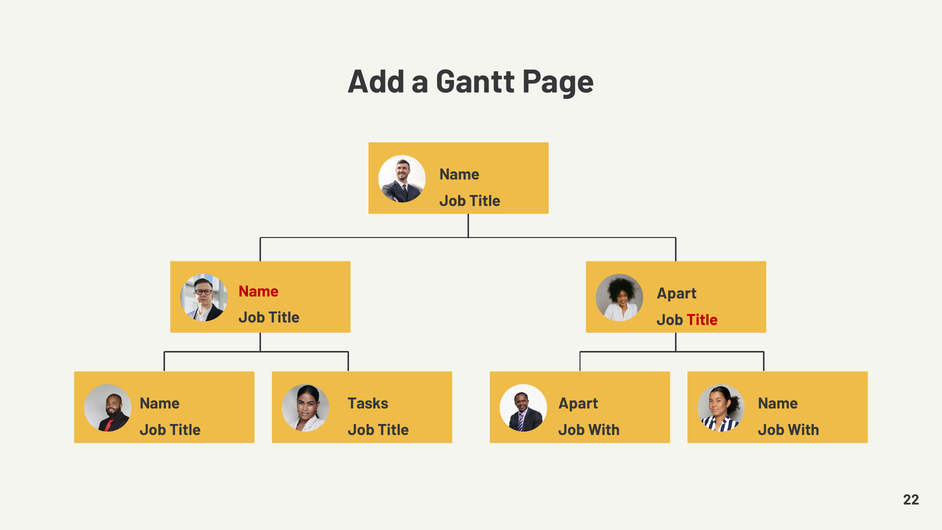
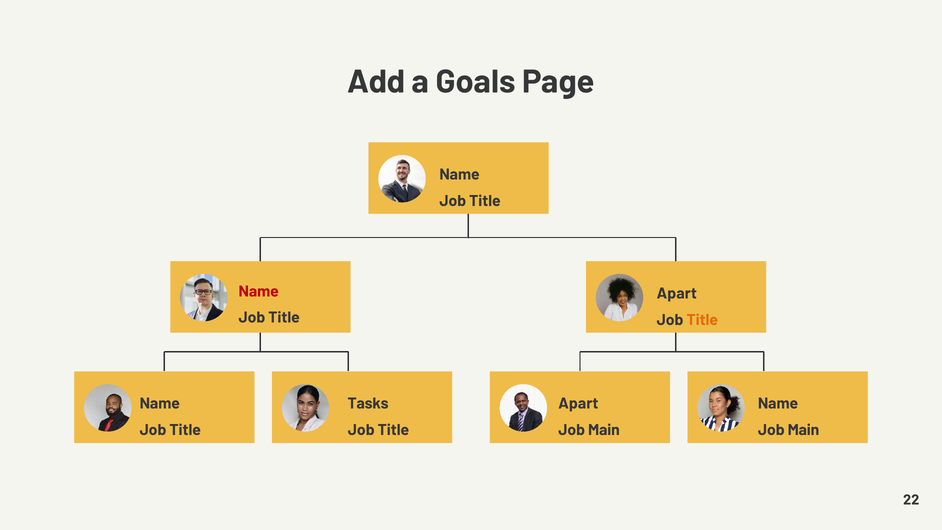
Gantt: Gantt -> Goals (476, 82)
Title colour: red -> orange (702, 320)
With: With -> Main (604, 430)
With: With -> Main (803, 430)
